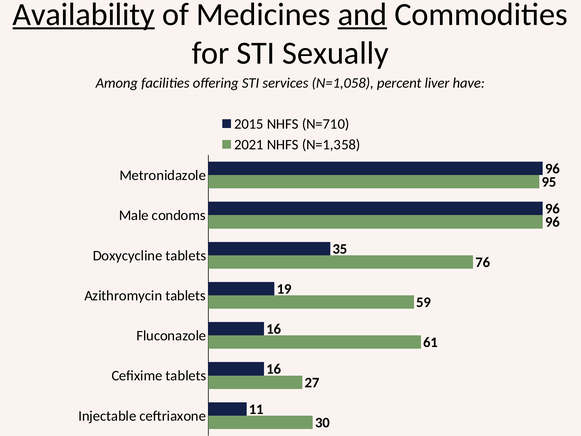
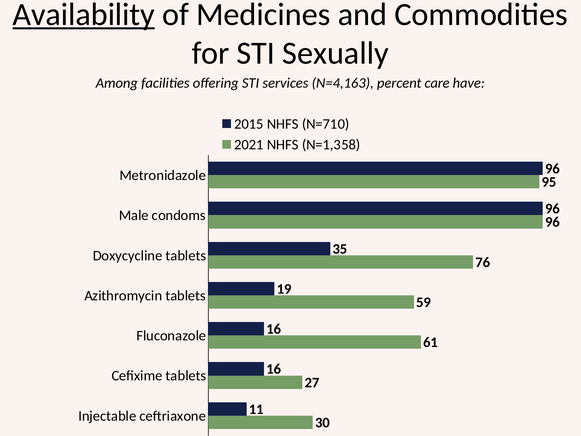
and underline: present -> none (362, 14)
N=1,058: N=1,058 -> N=4,163 (343, 83)
liver: liver -> care (437, 83)
